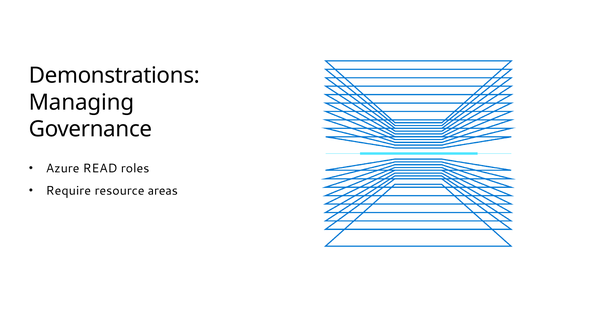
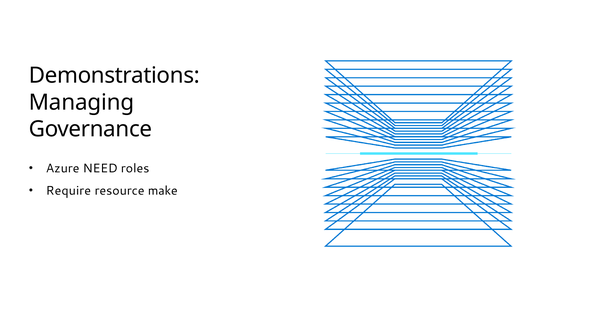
READ: READ -> NEED (100, 168)
areas: areas -> make (163, 191)
